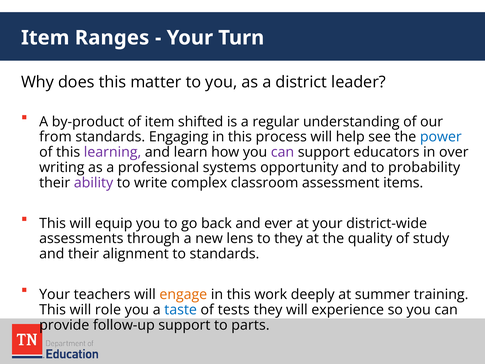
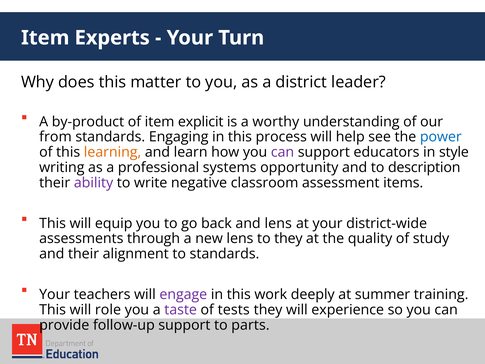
Ranges: Ranges -> Experts (112, 38)
shifted: shifted -> explicit (201, 122)
regular: regular -> worthy (276, 122)
learning colour: purple -> orange (113, 152)
over: over -> style (454, 152)
probability: probability -> description (424, 167)
complex: complex -> negative (199, 183)
and ever: ever -> lens (278, 223)
engage colour: orange -> purple (183, 294)
taste colour: blue -> purple (181, 310)
